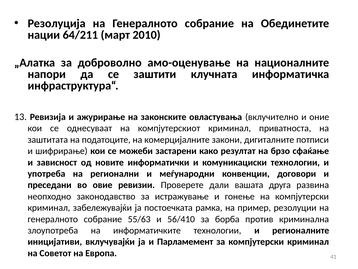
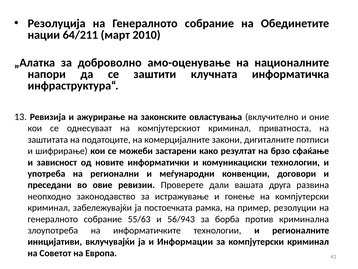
56/410: 56/410 -> 56/943 (181, 219)
Парламемент: Парламемент -> Информации (185, 241)
